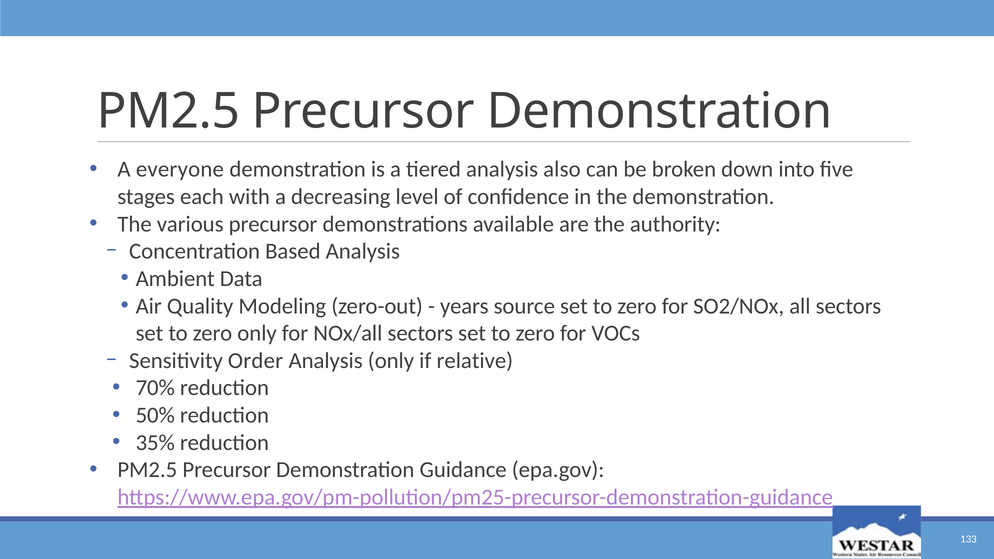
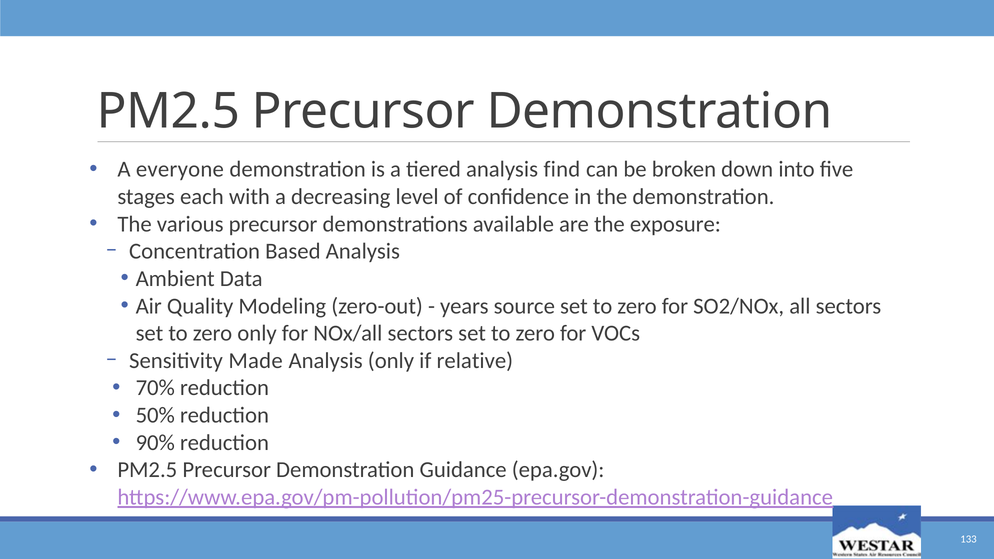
also: also -> find (562, 169)
authority: authority -> exposure (675, 224)
Order: Order -> Made (256, 361)
35%: 35% -> 90% (155, 443)
